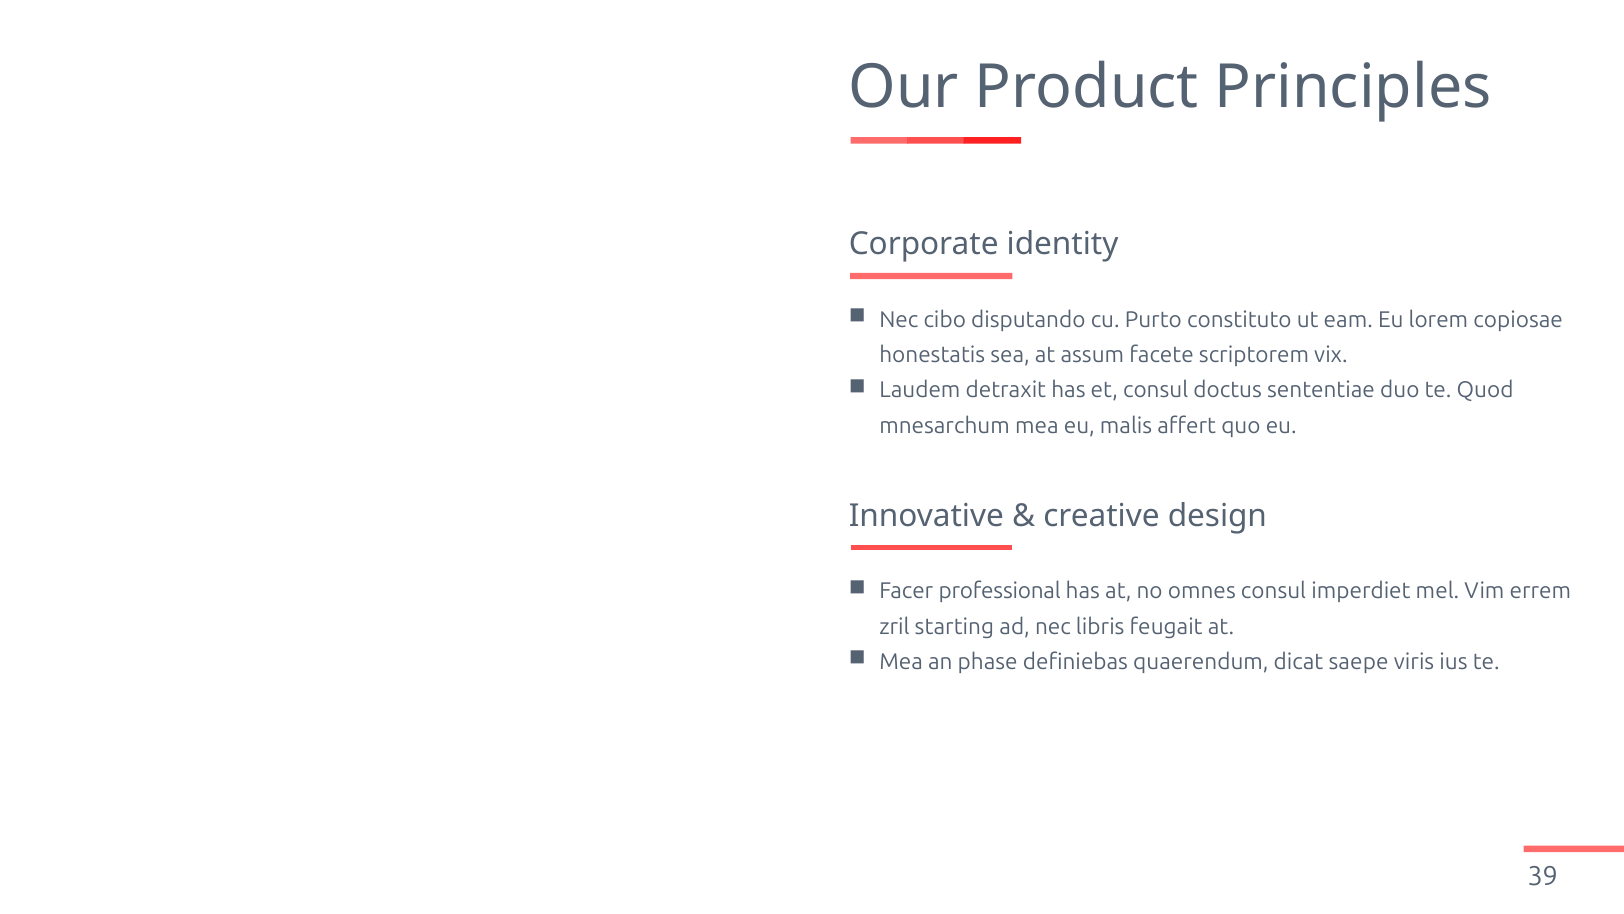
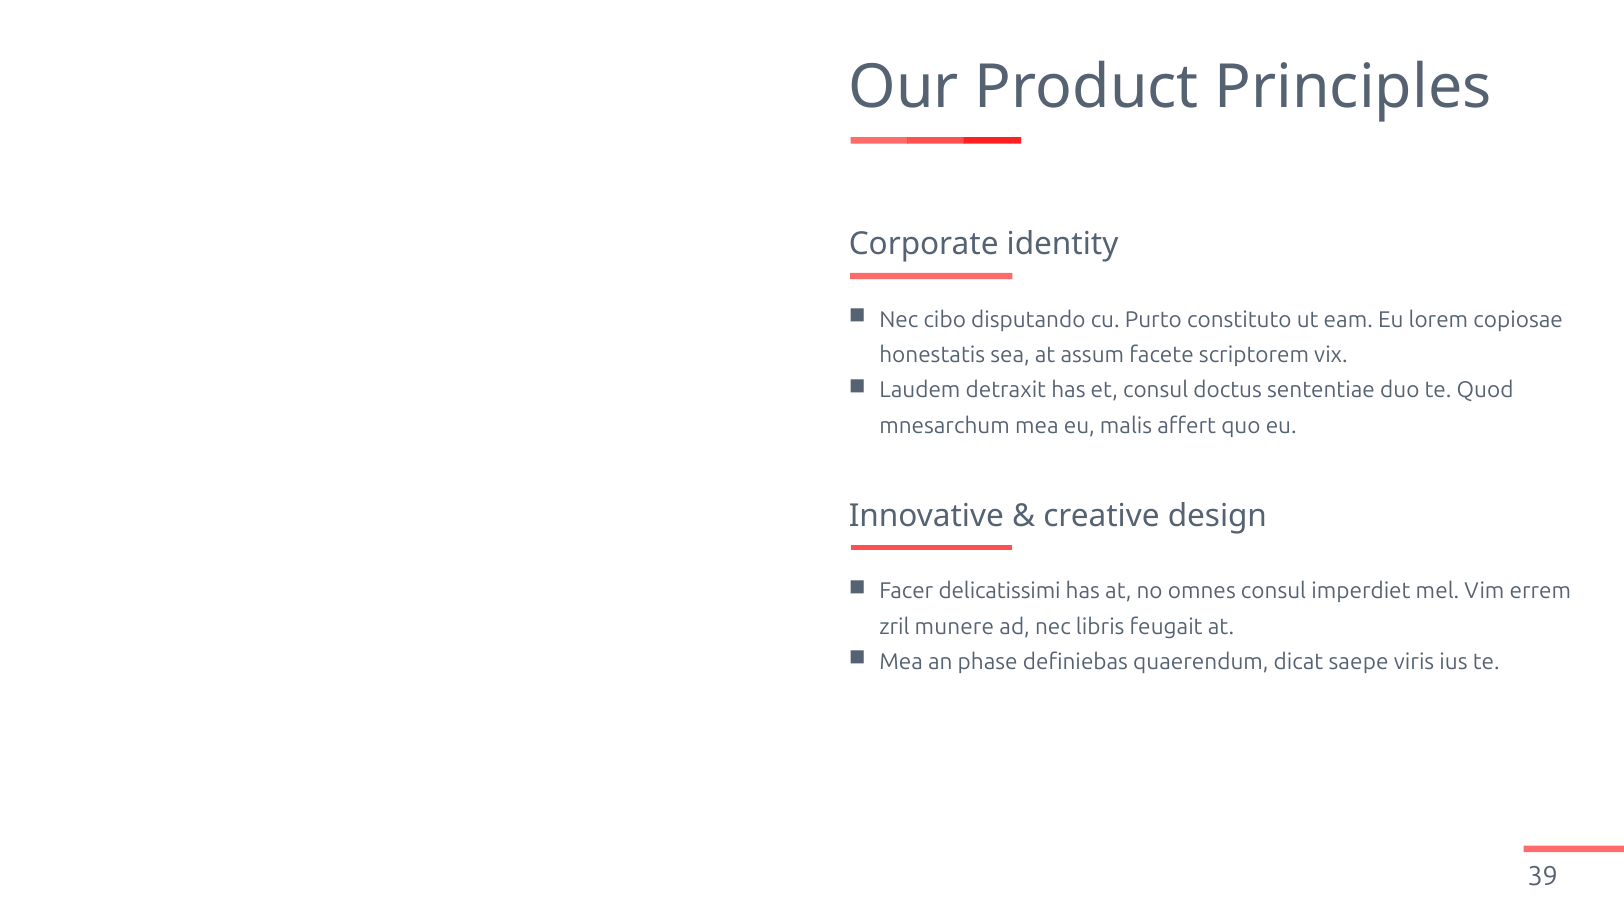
professional: professional -> delicatissimi (1000, 591)
starting: starting -> munere (954, 626)
